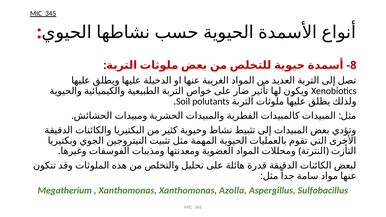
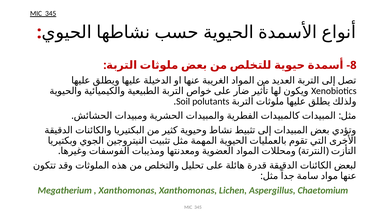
Azolla: Azolla -> Lichen (233, 190)
Sulfobacillus: Sulfobacillus -> Chaetomium (323, 190)
